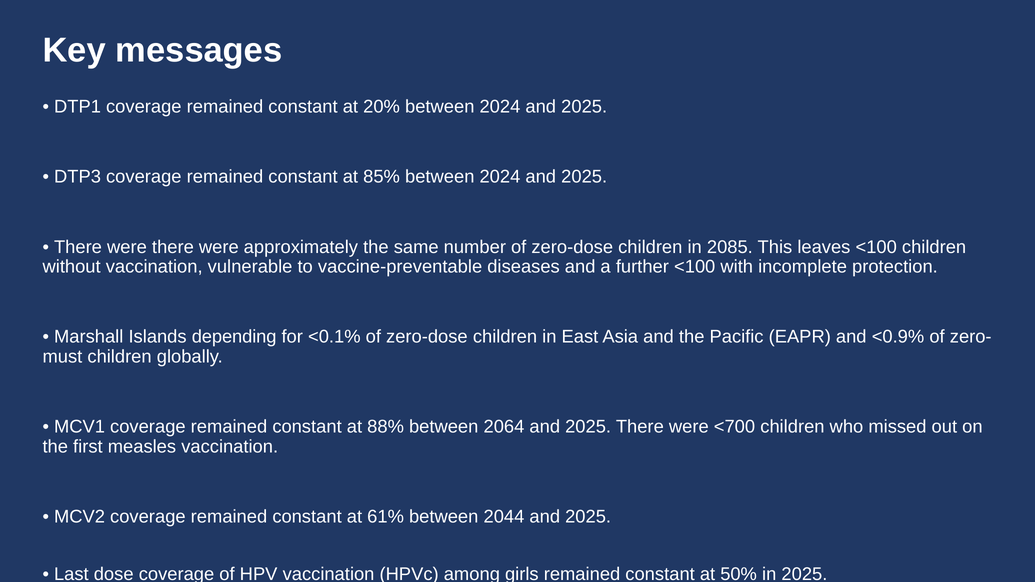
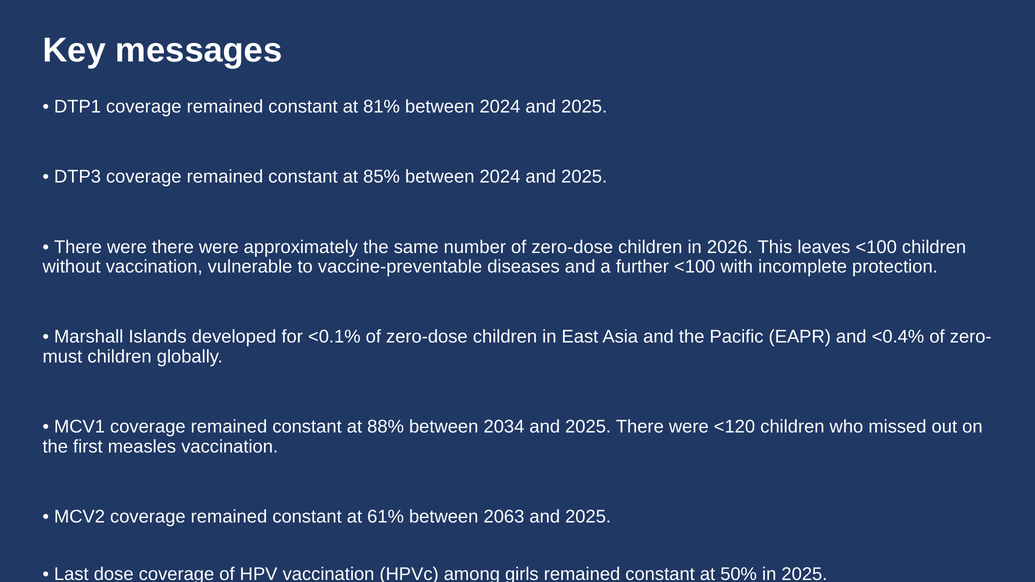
20%: 20% -> 81% (382, 107)
2085: 2085 -> 2026 (730, 247)
depending: depending -> developed (234, 337)
<0.9%: <0.9% -> <0.4% (898, 337)
2064: 2064 -> 2034 (504, 427)
<700: <700 -> <120 (734, 427)
2044: 2044 -> 2063 (504, 517)
